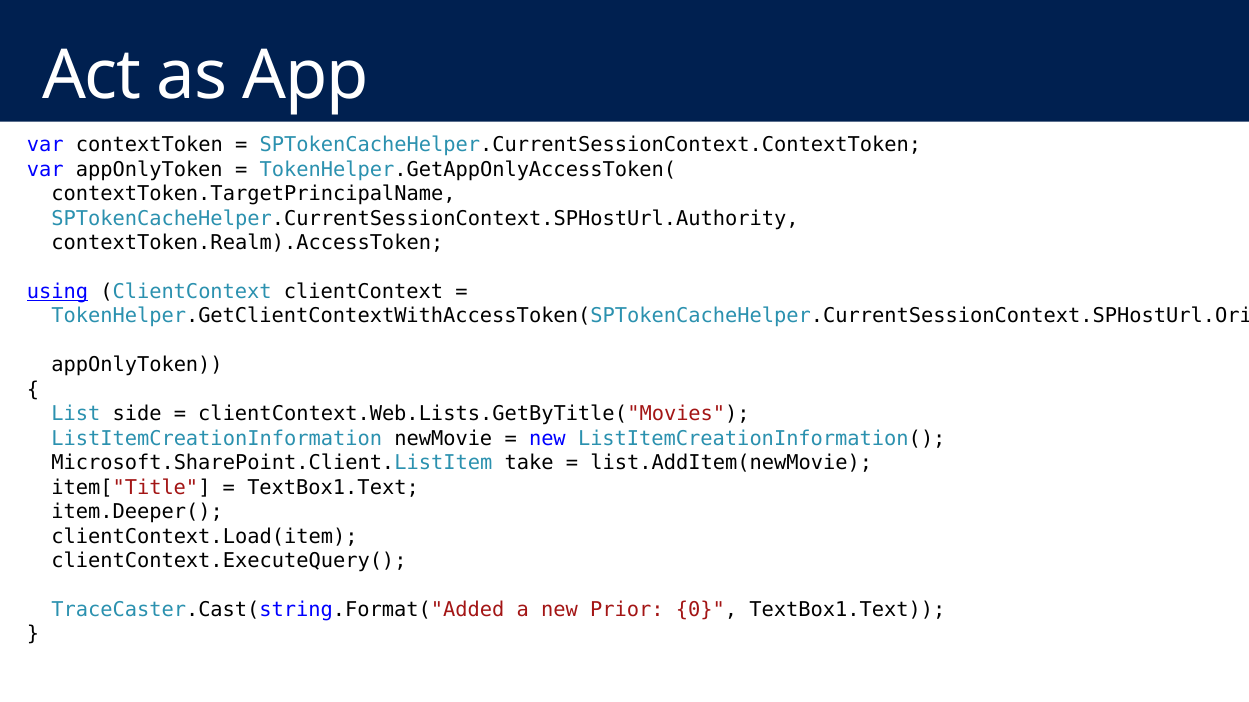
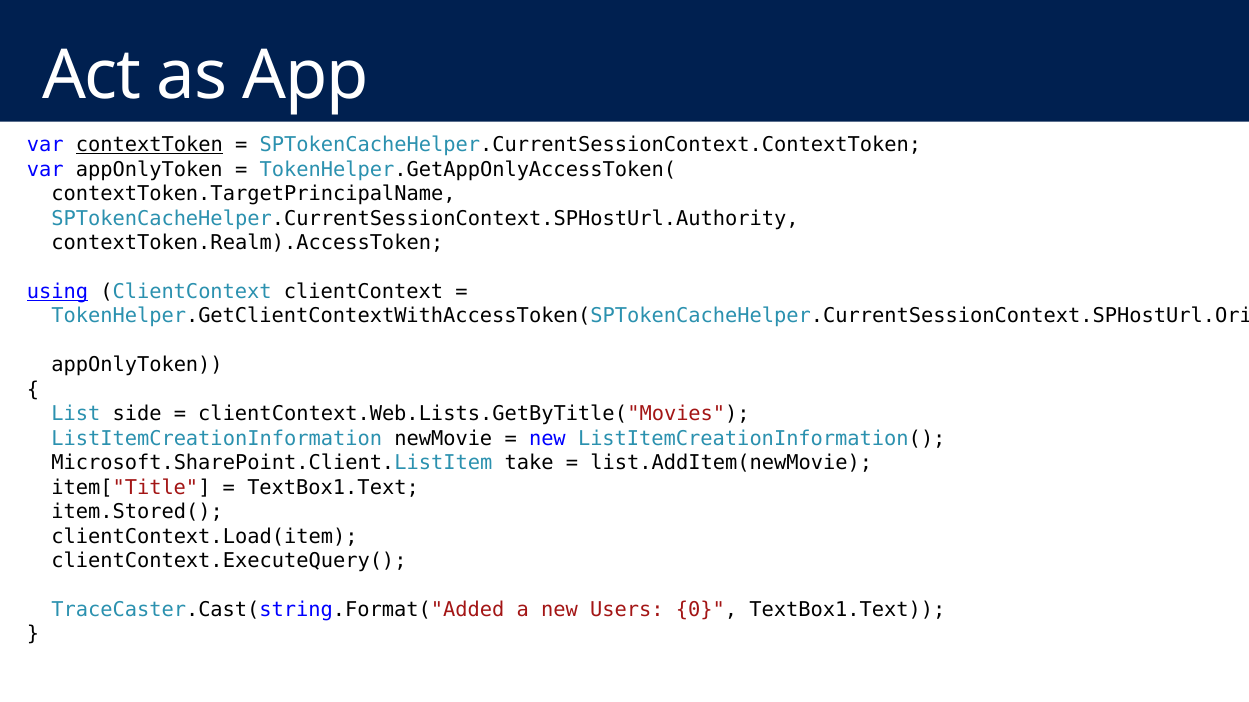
contextToken underline: none -> present (149, 145)
item.Deeper(: item.Deeper( -> item.Stored( (137, 512)
Prior: Prior -> Users (627, 610)
